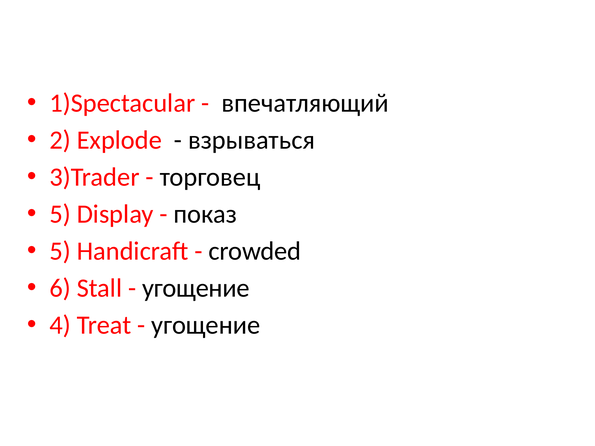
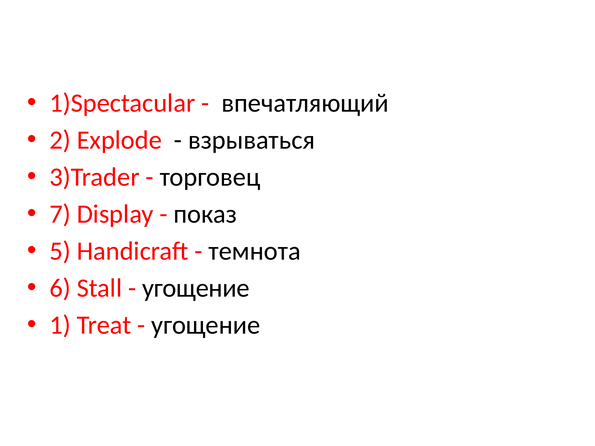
5: 5 -> 7 (60, 214)
crowded: crowded -> темнота (255, 251)
4: 4 -> 1 (60, 325)
